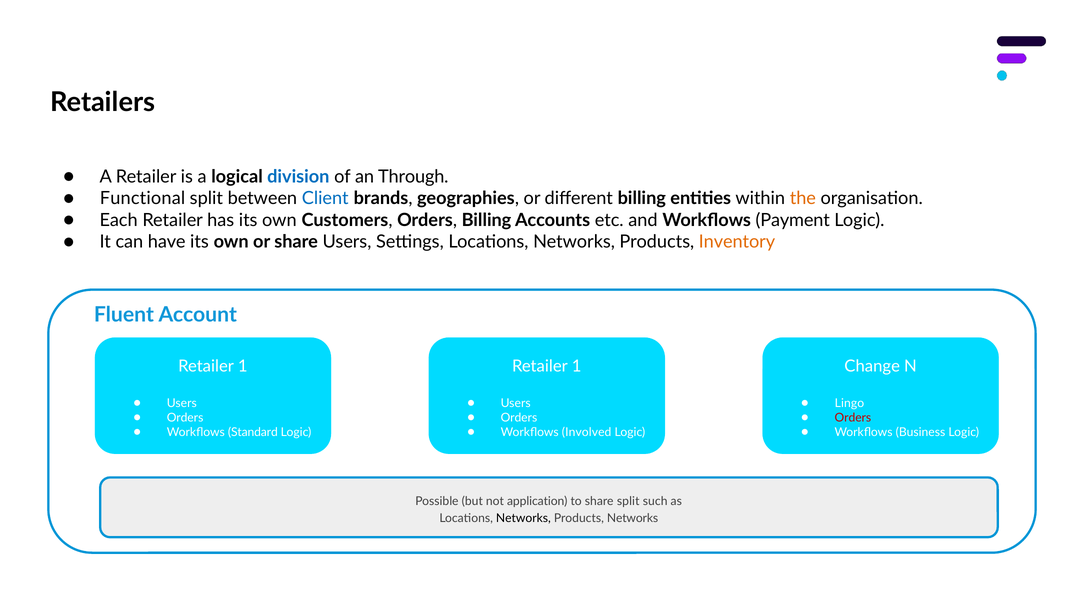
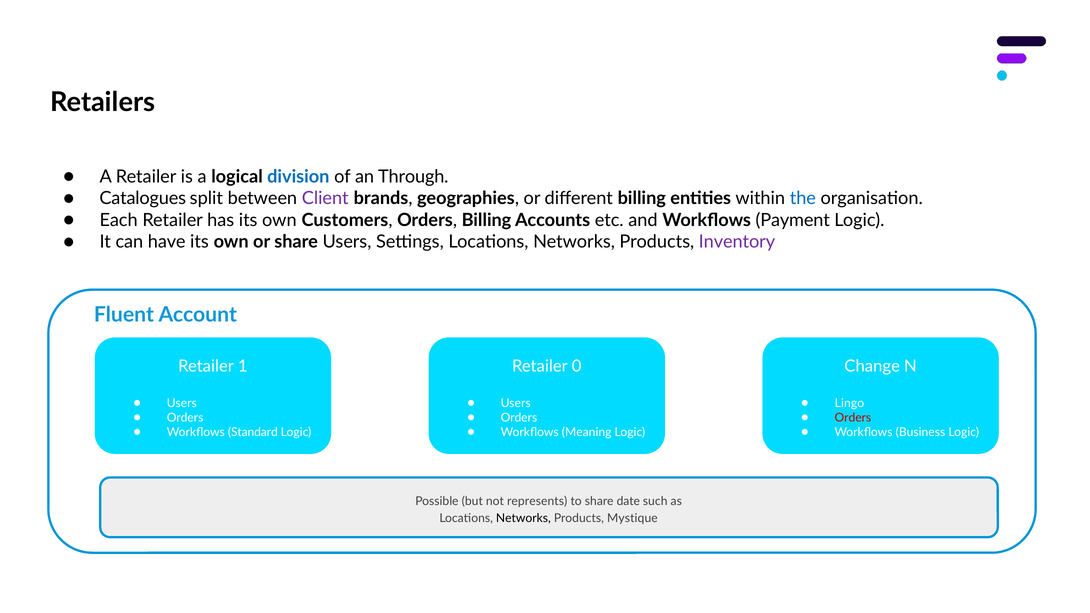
Functional: Functional -> Catalogues (143, 198)
Client colour: blue -> purple (325, 198)
the colour: orange -> blue (803, 198)
Inventory colour: orange -> purple (737, 242)
1: 1 -> 0 (577, 366)
Involved: Involved -> Meaning (587, 432)
application: application -> represents (537, 502)
share split: split -> date (628, 502)
Products Networks: Networks -> Mystique (632, 518)
